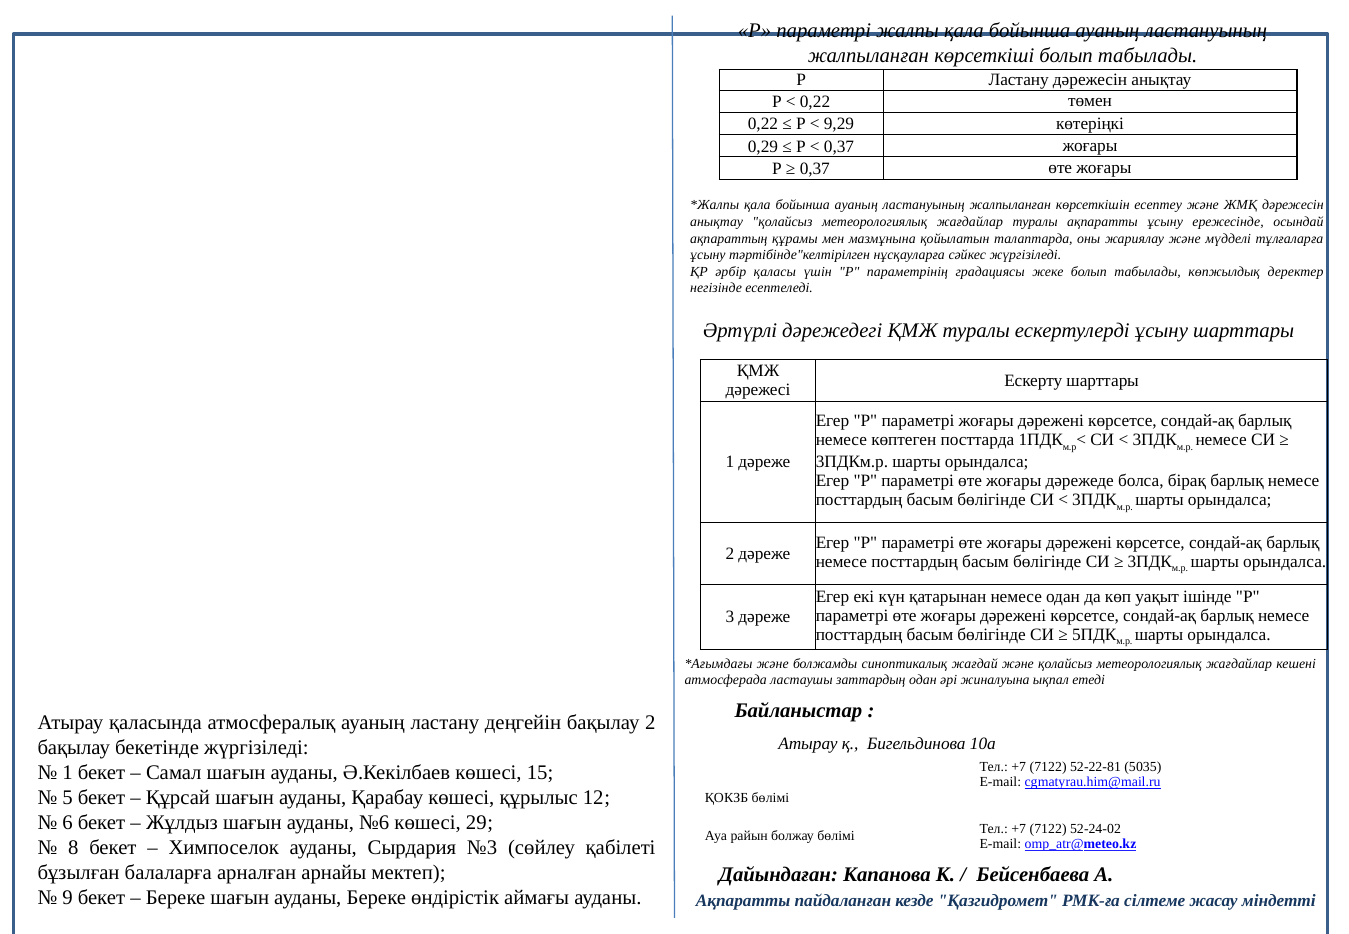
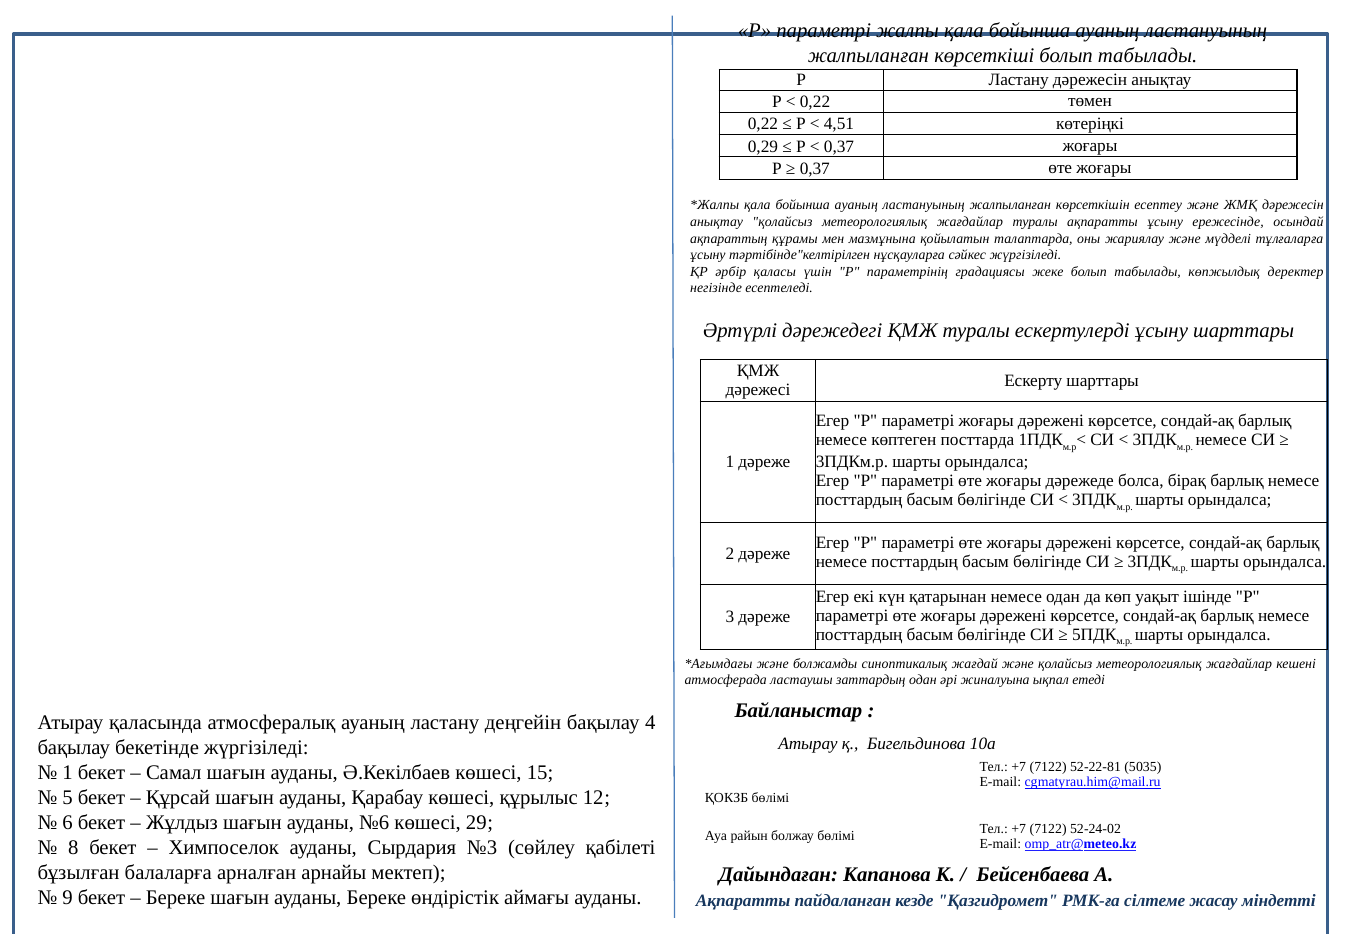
9,29: 9,29 -> 4,51 (839, 124)
бақылау 2: 2 -> 4 (650, 723)
